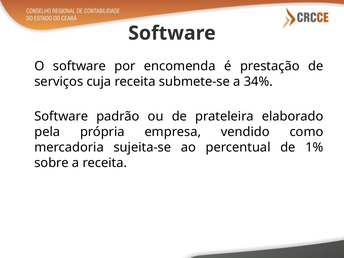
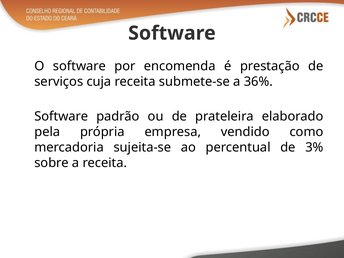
34%: 34% -> 36% (258, 82)
1%: 1% -> 3% (314, 147)
